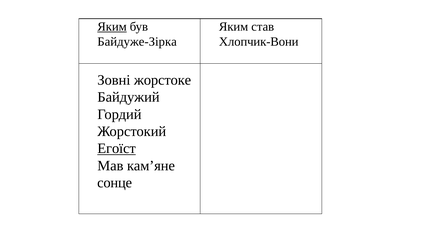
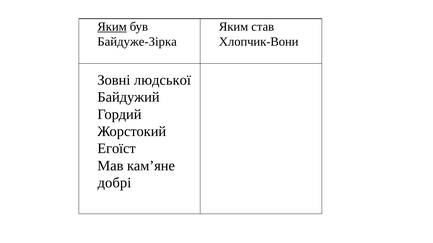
жорстоке: жорстоке -> людської (162, 80)
Егоїст underline: present -> none (117, 149)
сонце: сонце -> добрі (114, 183)
